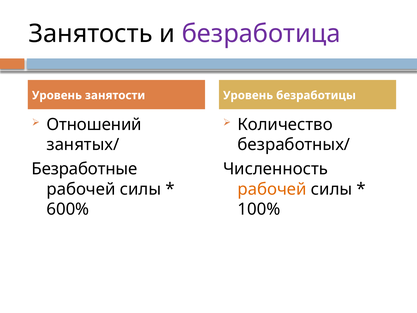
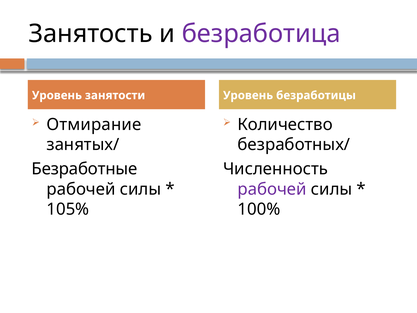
Отношений: Отношений -> Отмирание (94, 124)
рабочей colour: orange -> purple (272, 189)
600%: 600% -> 105% (68, 209)
